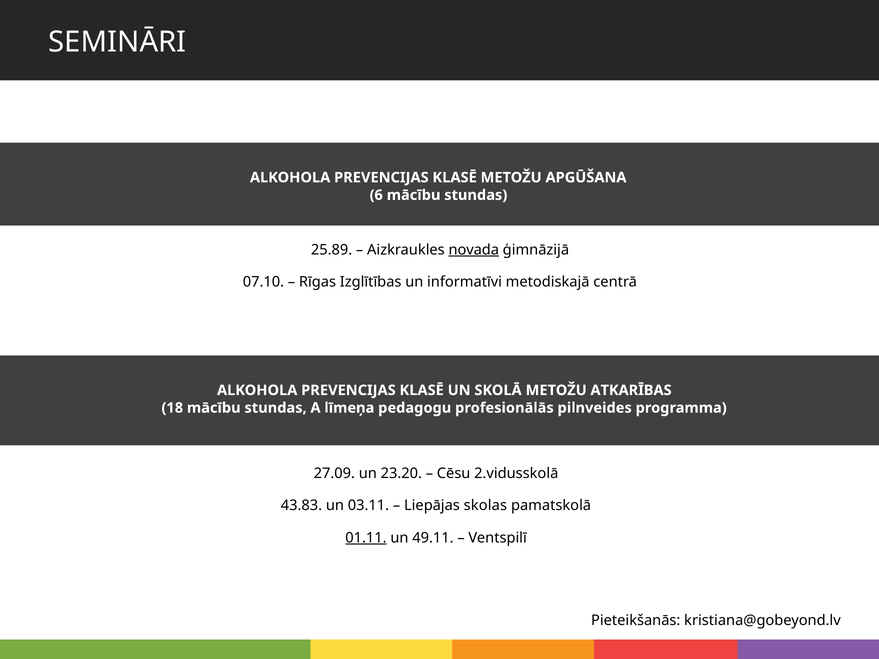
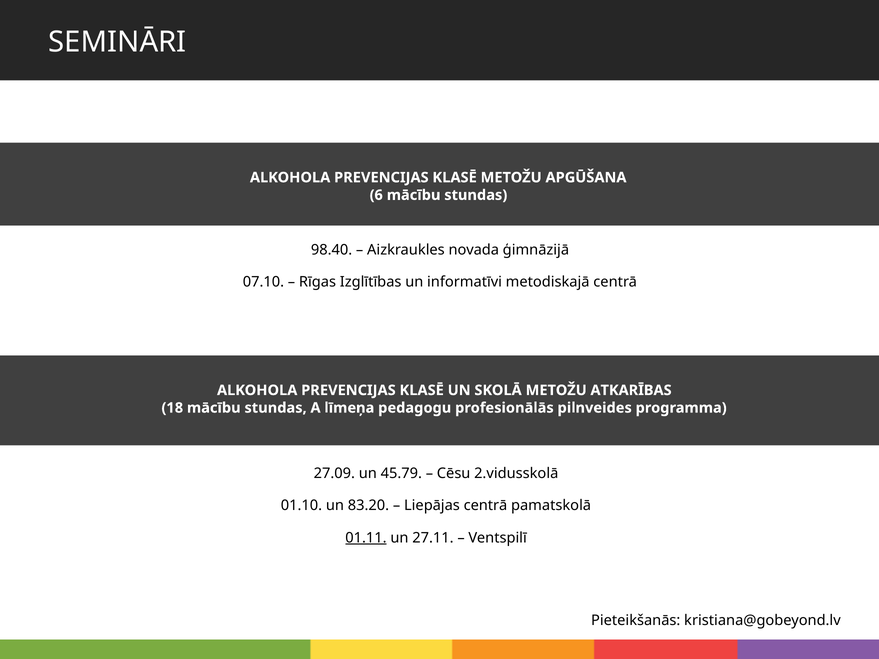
25.89: 25.89 -> 98.40 (332, 250)
novada underline: present -> none (474, 250)
23.20: 23.20 -> 45.79 (401, 473)
43.83: 43.83 -> 01.10 (301, 506)
03.11: 03.11 -> 83.20 (368, 506)
Liepājas skolas: skolas -> centrā (485, 506)
49.11: 49.11 -> 27.11 (433, 538)
